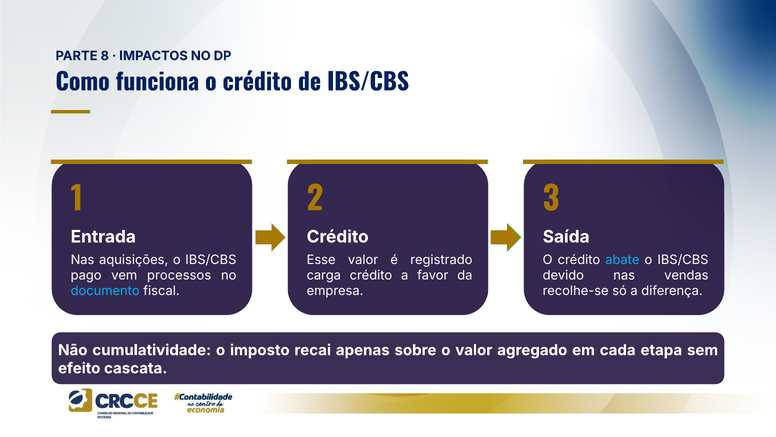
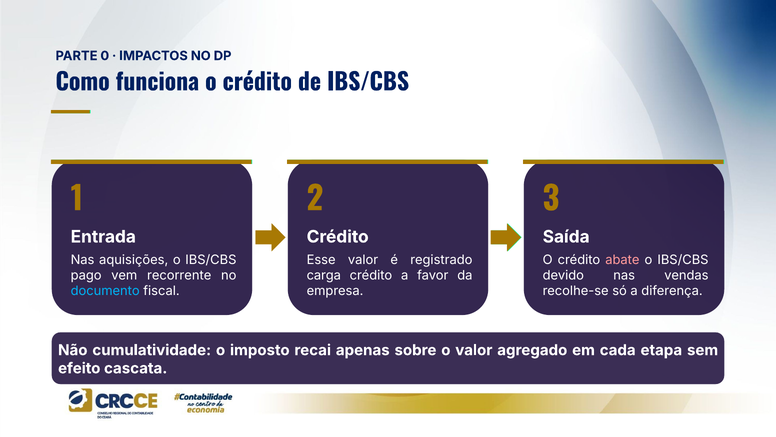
8: 8 -> 0 (105, 56)
abate colour: light blue -> pink (622, 260)
processos: processos -> recorrente (179, 275)
